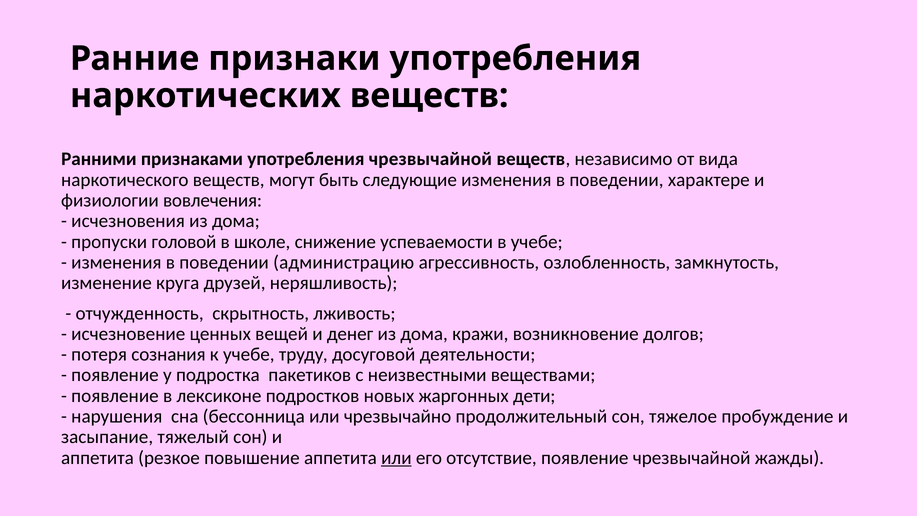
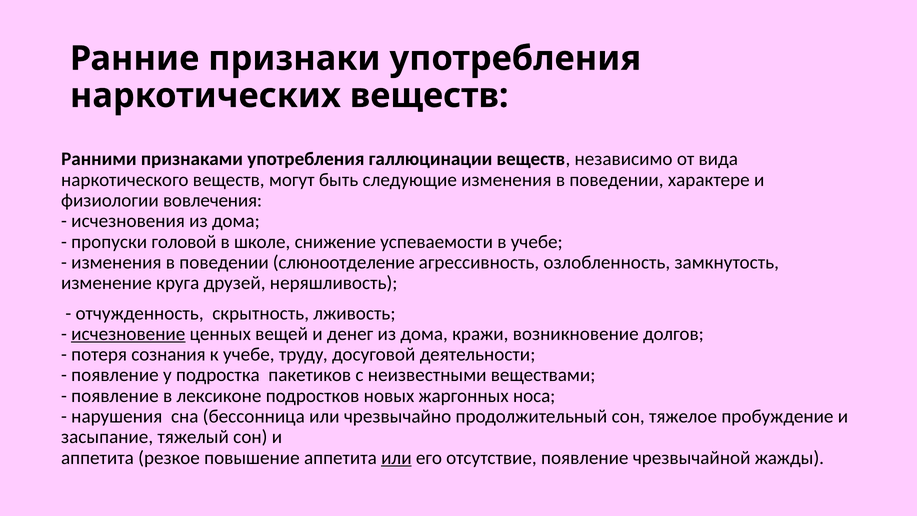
употребления чрезвычайной: чрезвычайной -> галлюцинации (431, 159)
администрацию: администрацию -> слюноотделение (344, 262)
исчезновение underline: none -> present (128, 334)
дети: дети -> носа (534, 396)
